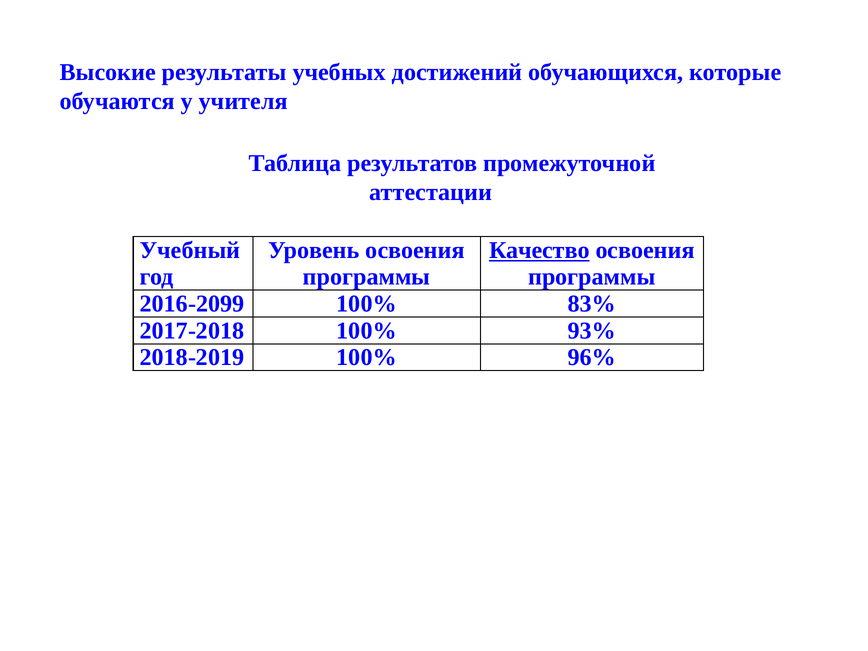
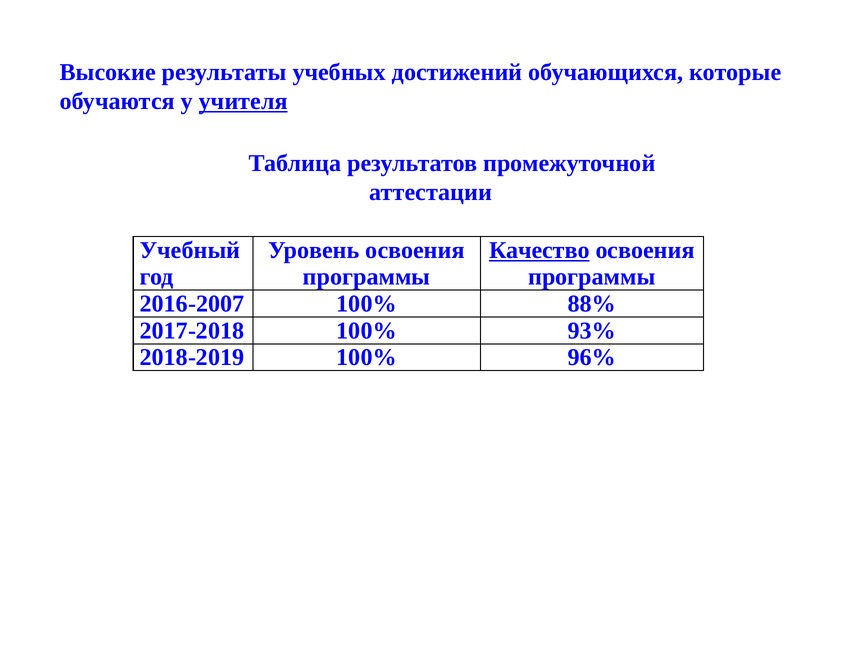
учителя underline: none -> present (243, 101)
2016-2099: 2016-2099 -> 2016-2007 (192, 304)
83%: 83% -> 88% (592, 304)
